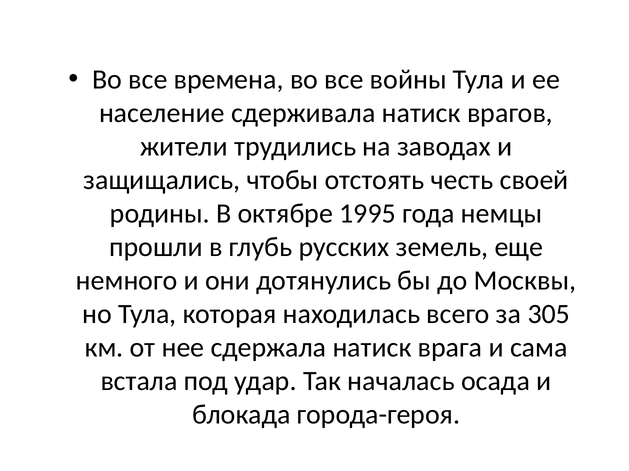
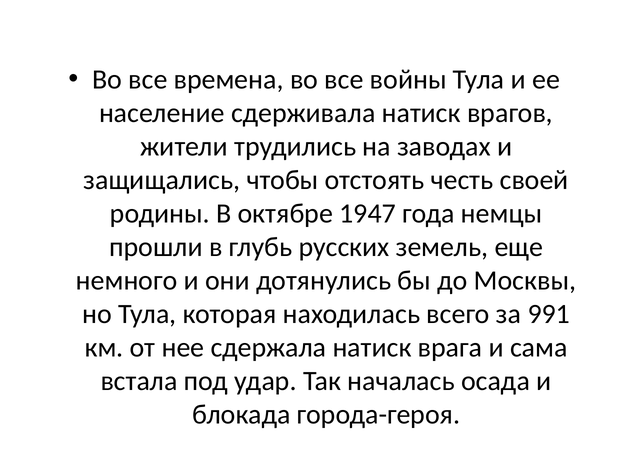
1995: 1995 -> 1947 (368, 214)
305: 305 -> 991 (549, 314)
